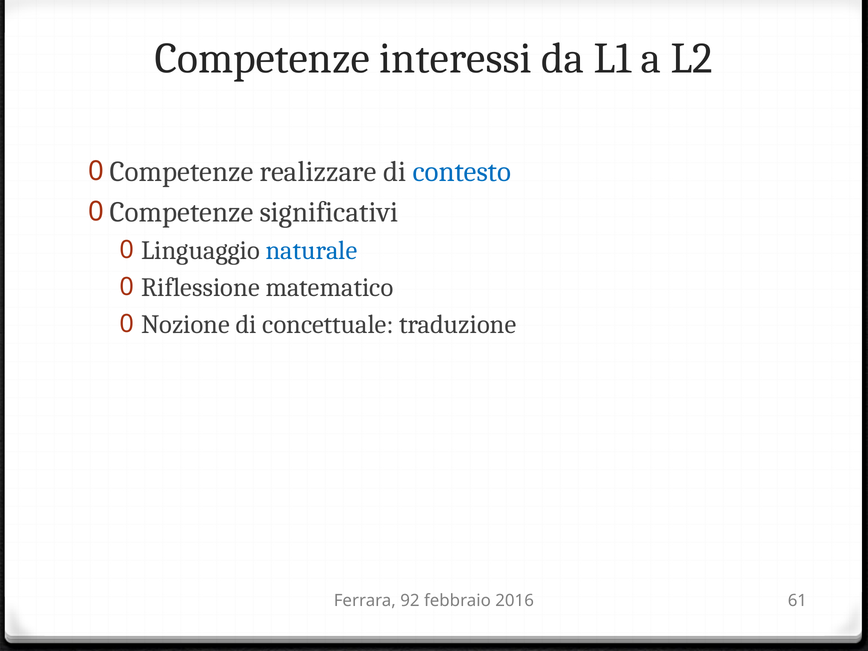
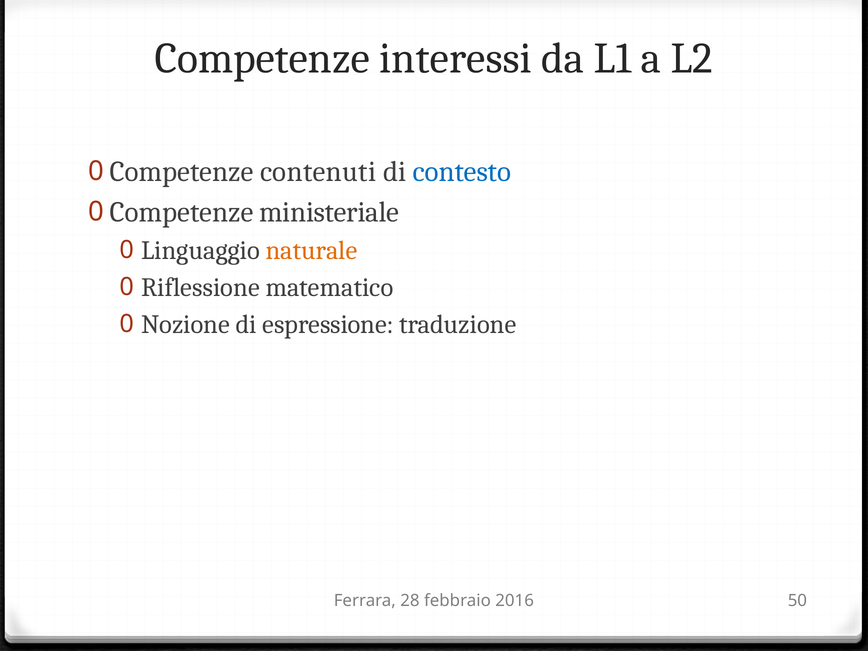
realizzare: realizzare -> contenuti (318, 171)
significativi: significativi -> ministeriale (329, 212)
naturale colour: blue -> orange (311, 250)
concettuale: concettuale -> espressione (328, 324)
92: 92 -> 28 (410, 601)
61: 61 -> 50 (797, 601)
